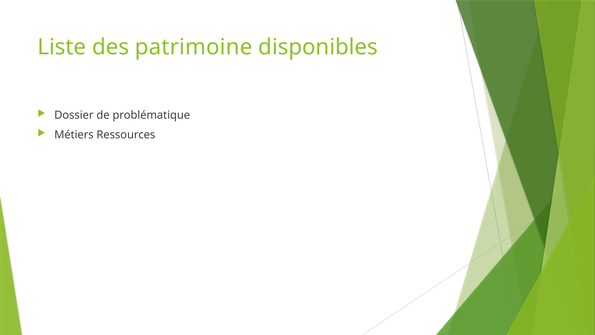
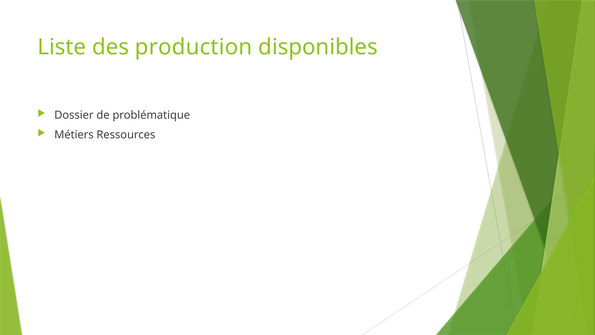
patrimoine: patrimoine -> production (194, 47)
